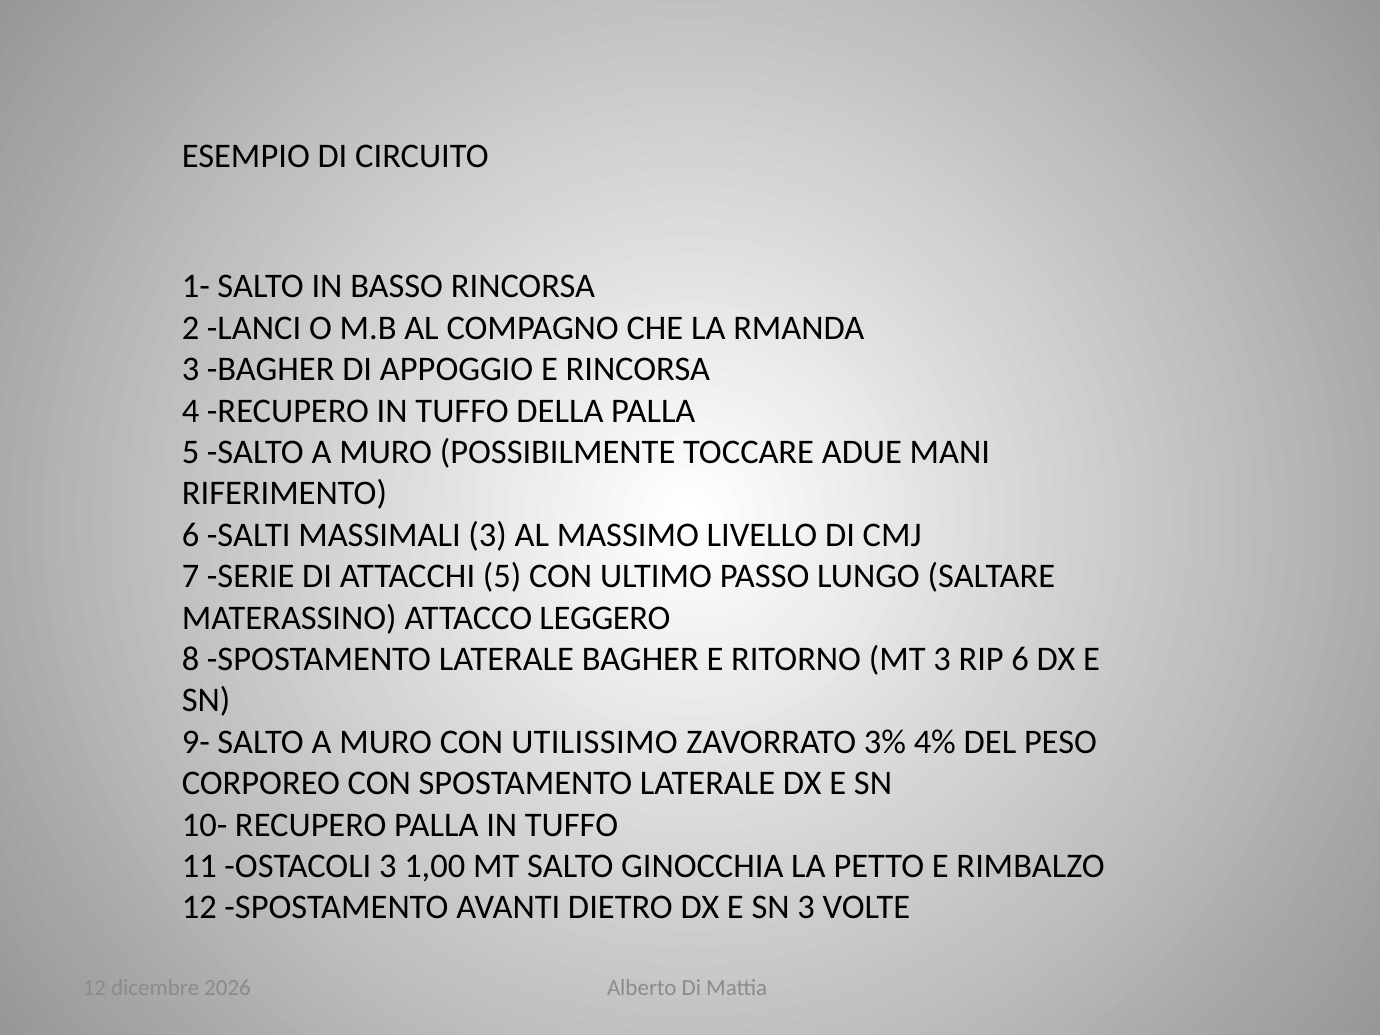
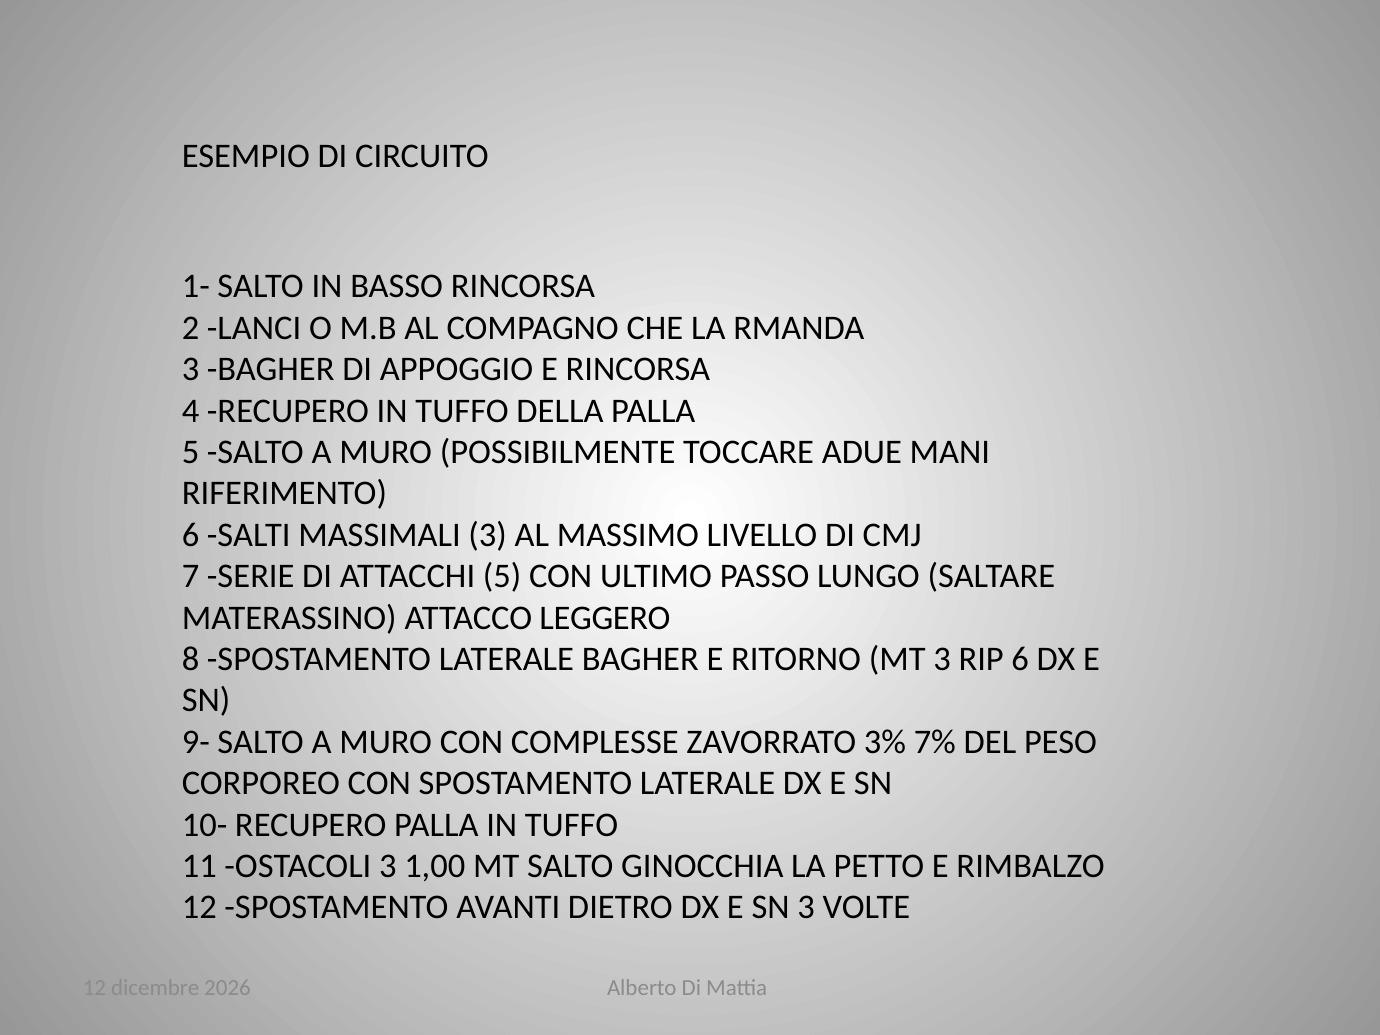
UTILISSIMO: UTILISSIMO -> COMPLESSE (595, 742)
4%: 4% -> 7% (935, 742)
